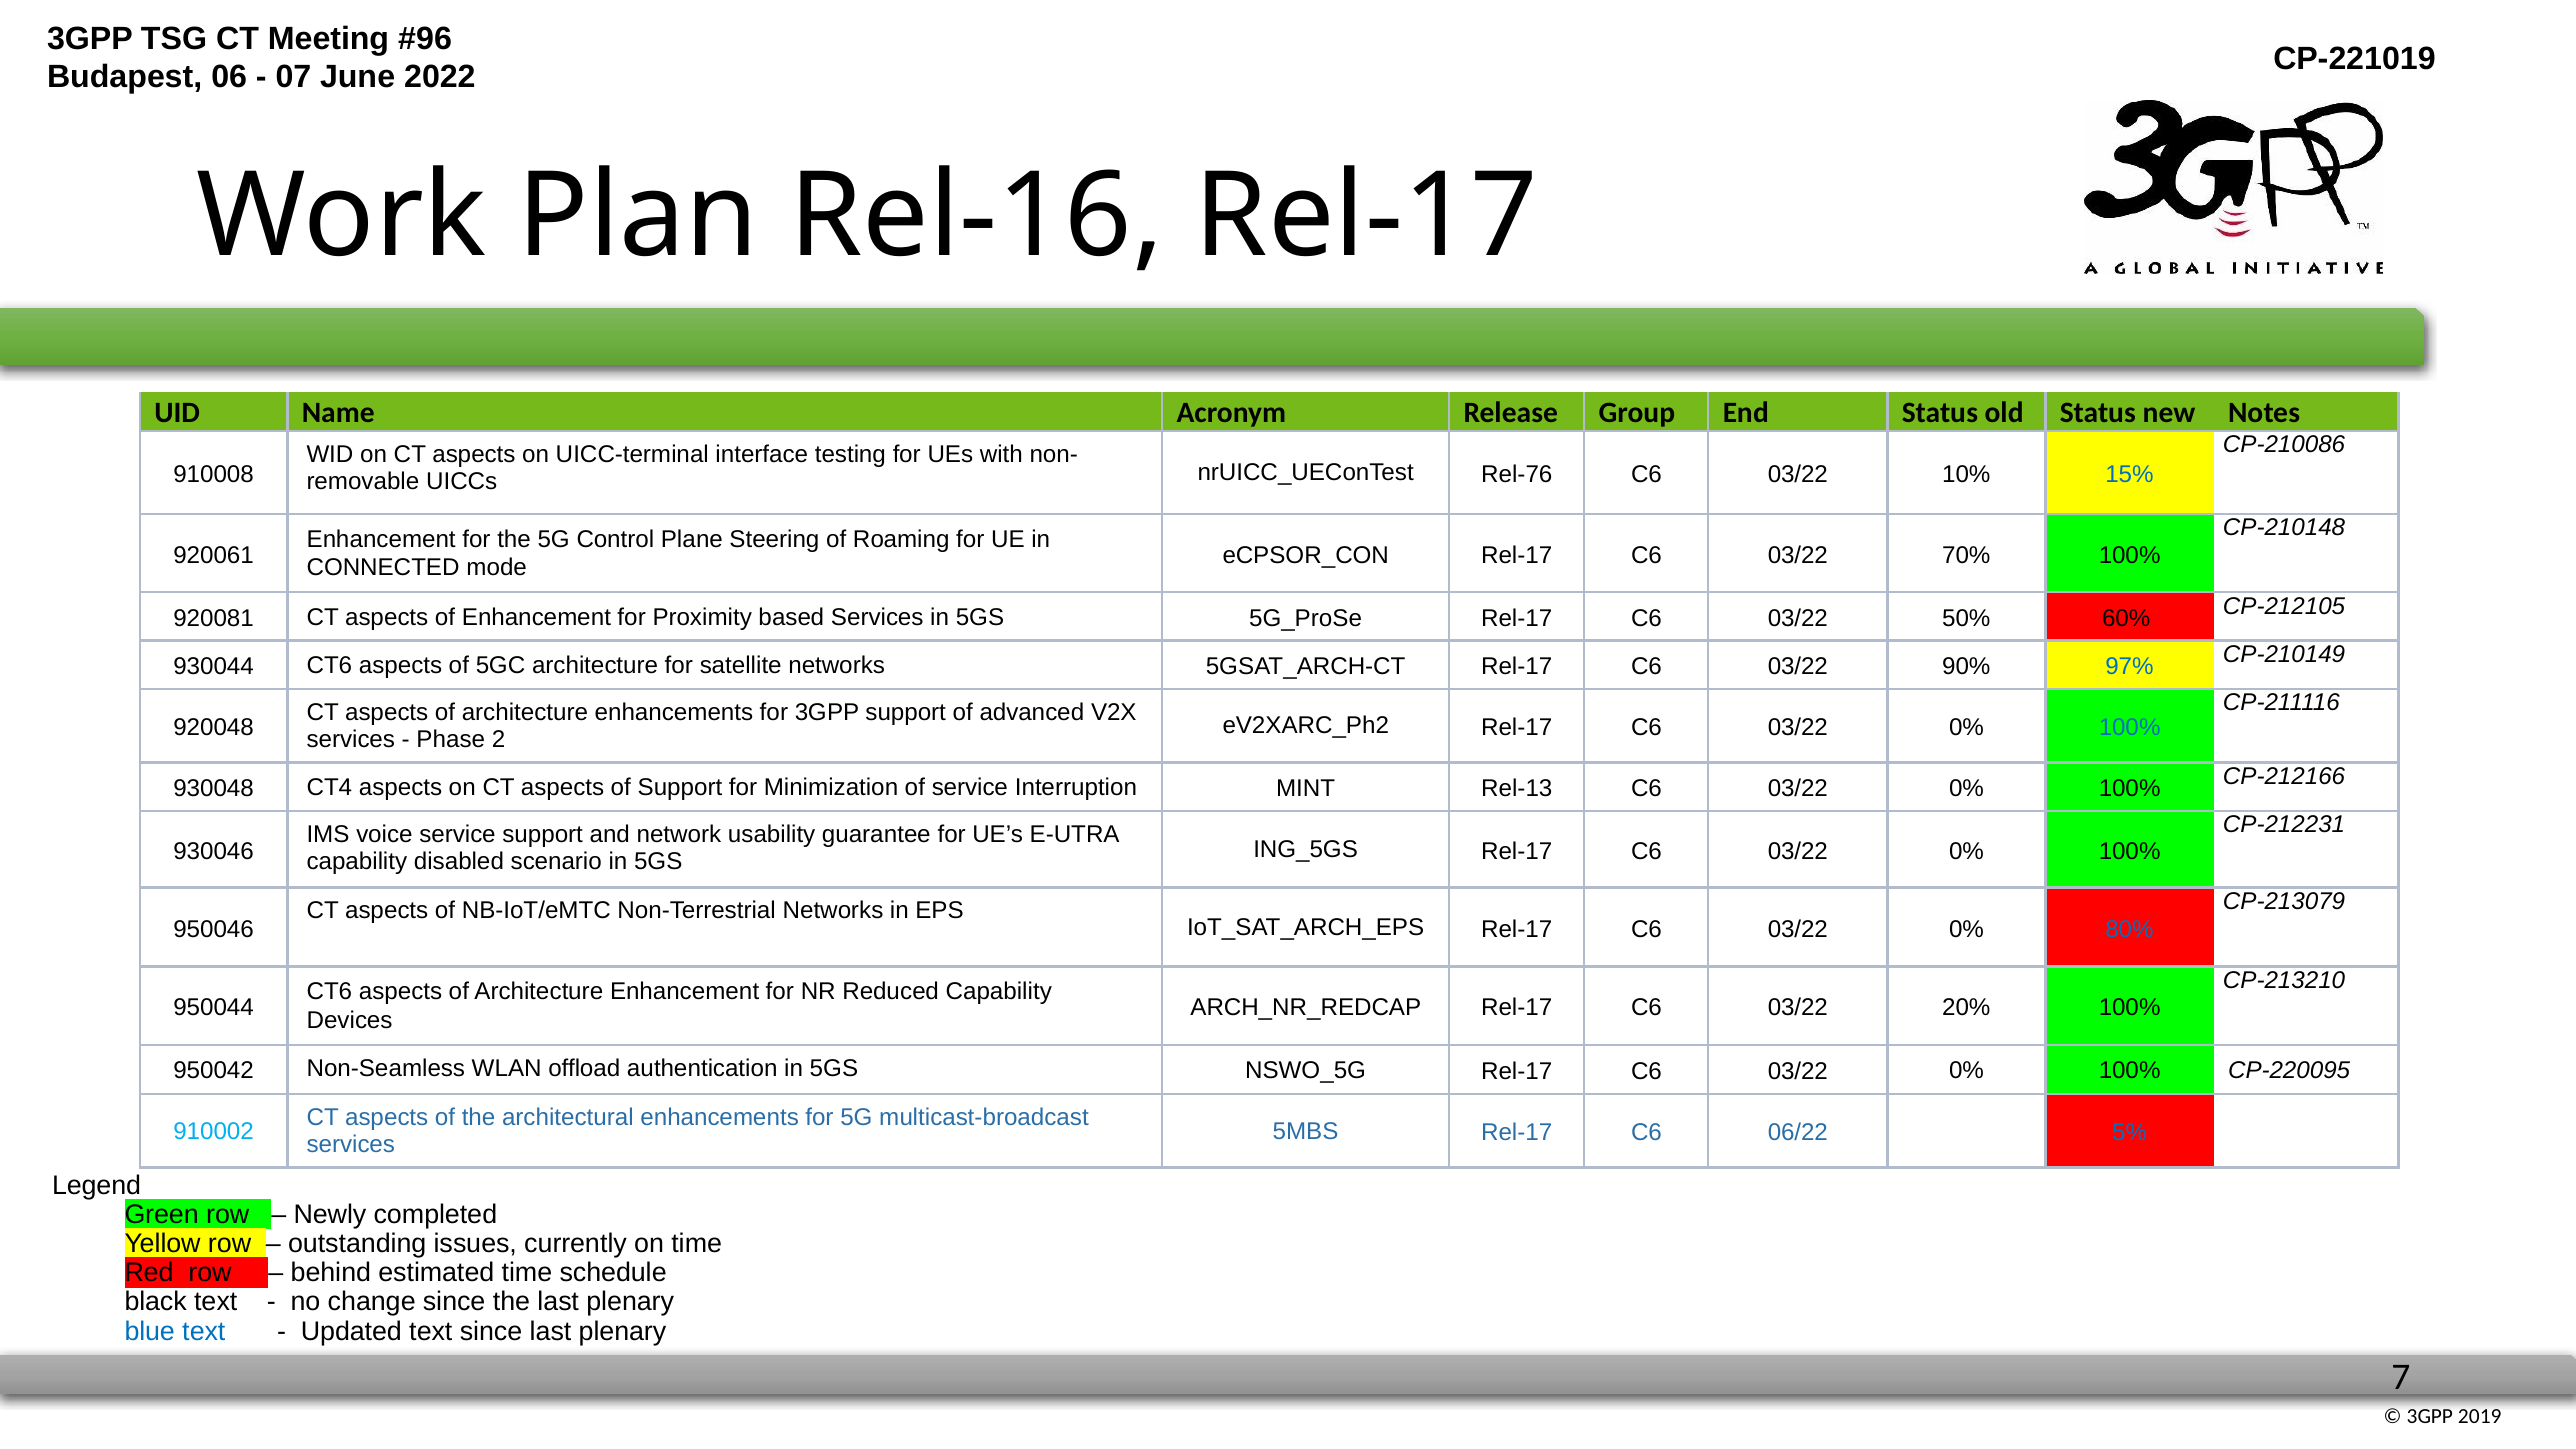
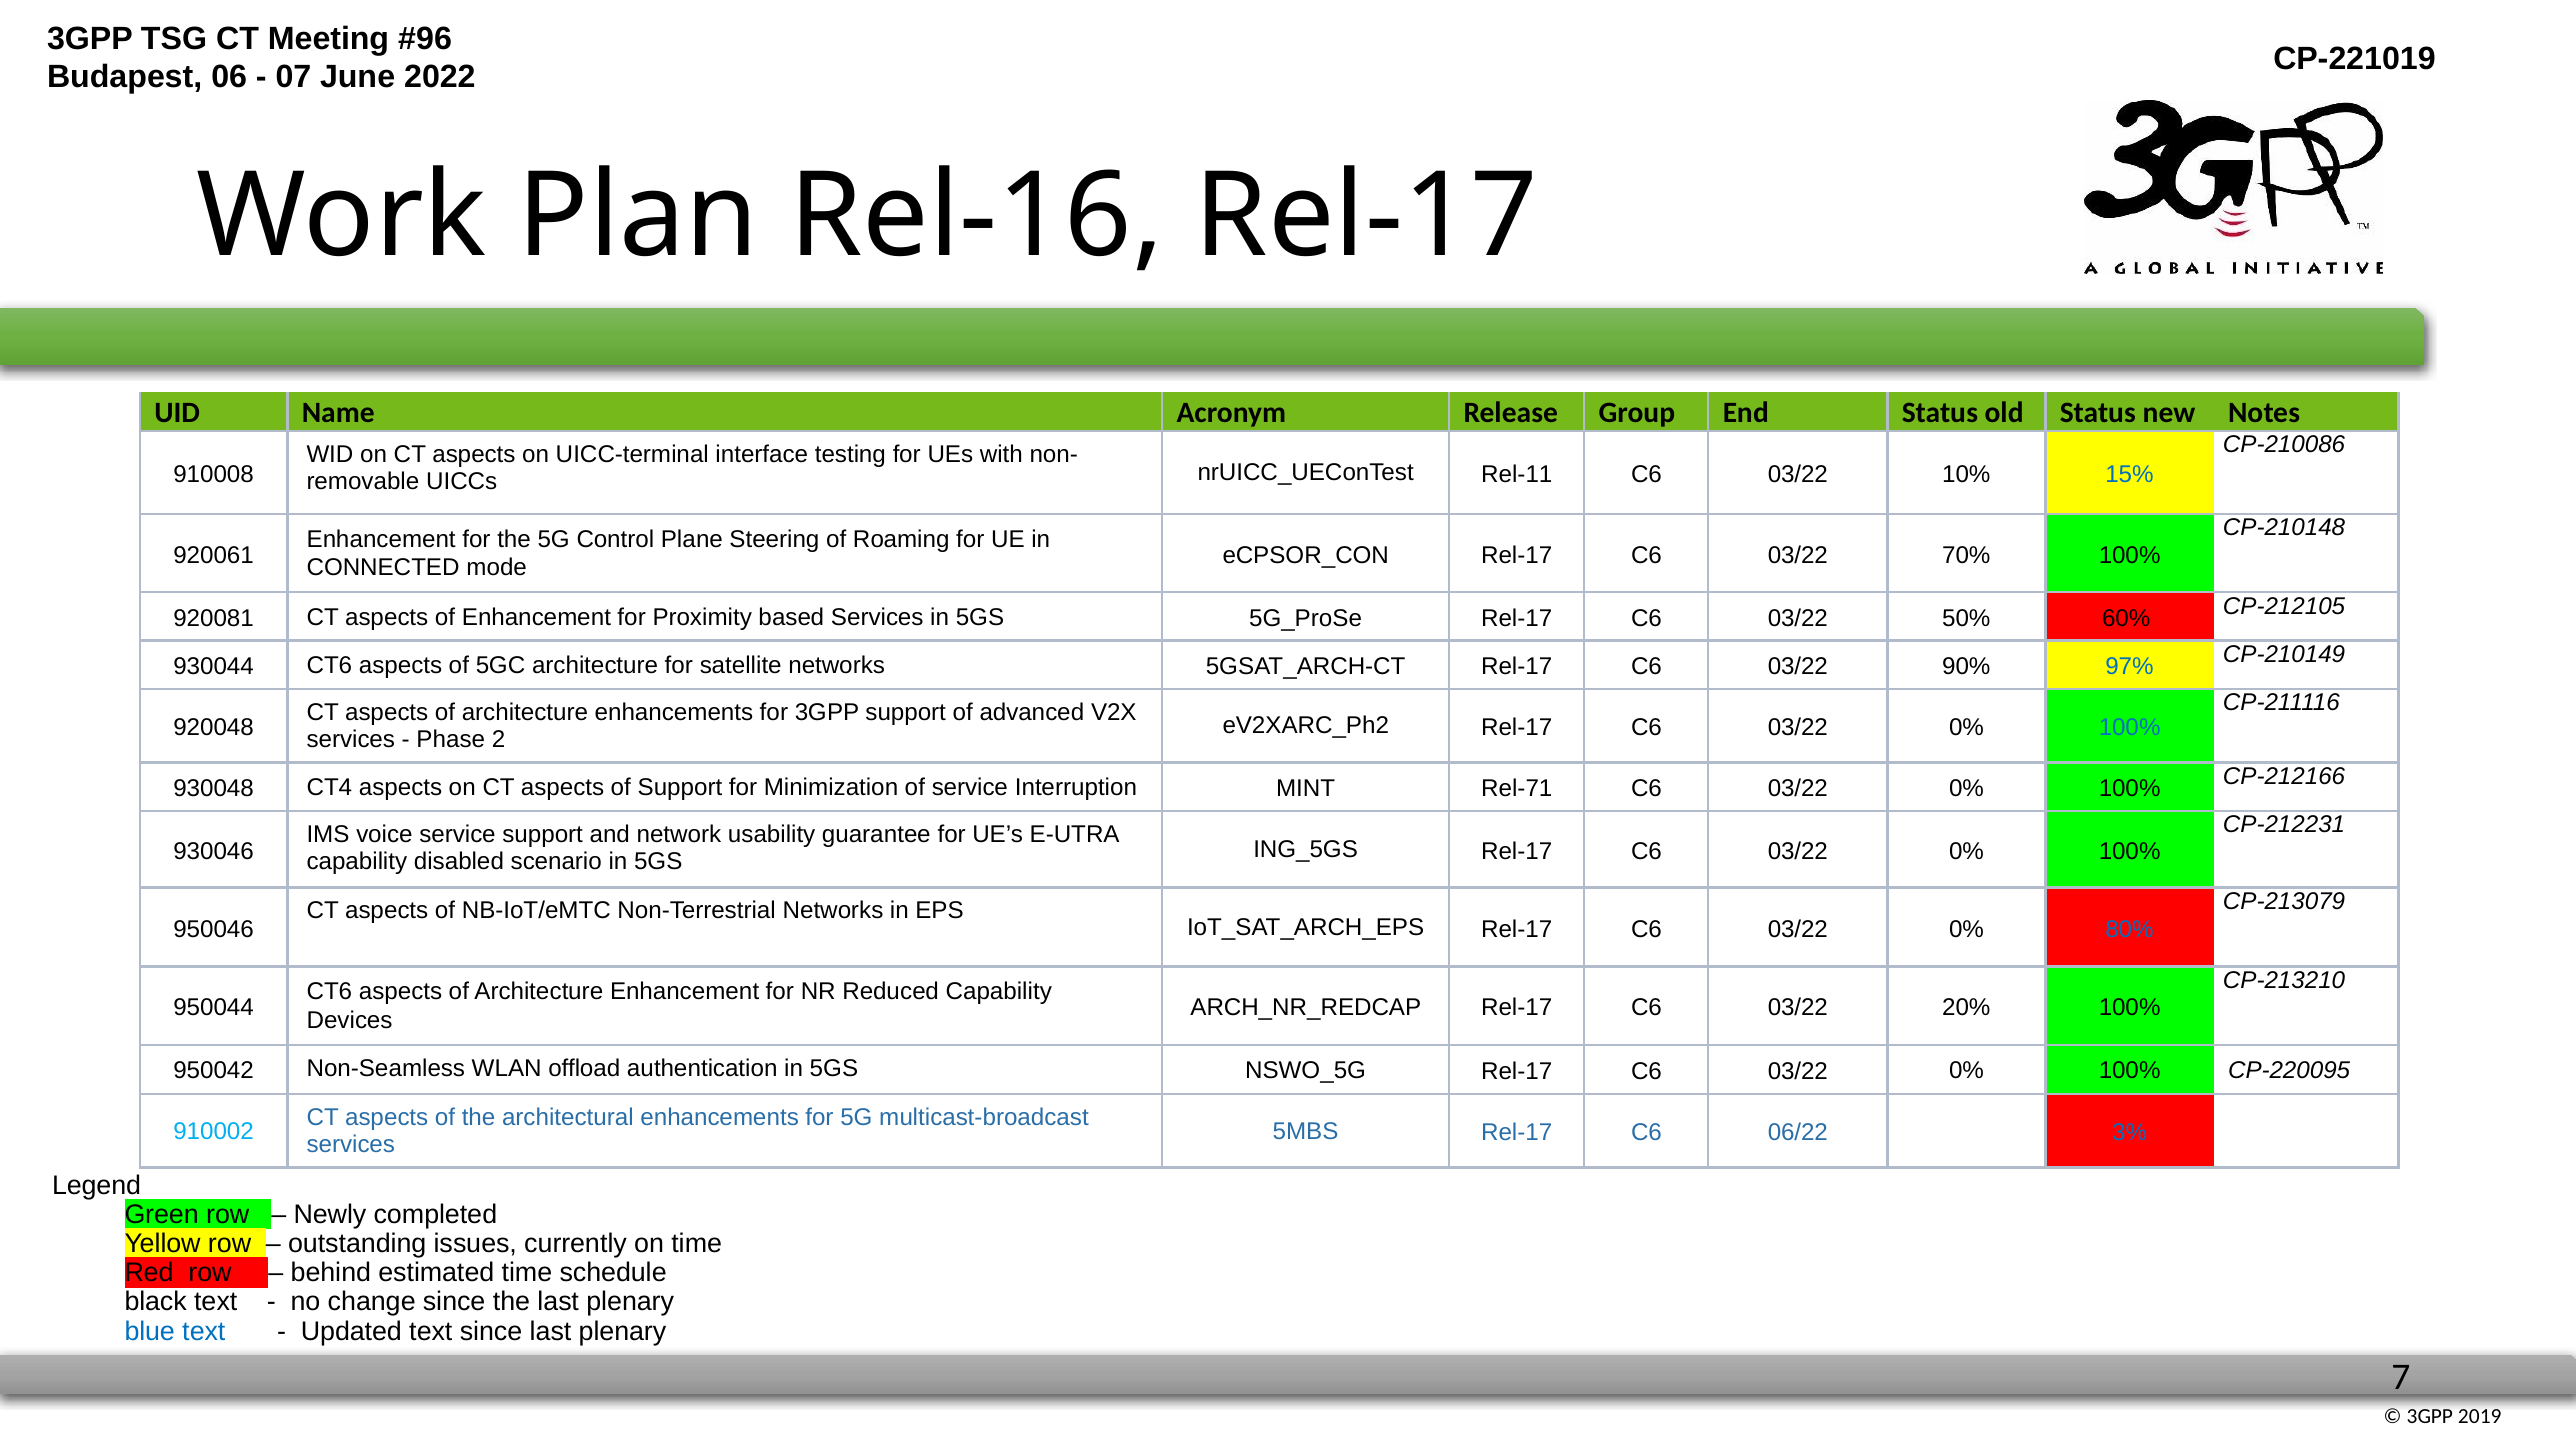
Rel-76: Rel-76 -> Rel-11 (1517, 475)
Rel-13: Rel-13 -> Rel-71 (1517, 789)
5%: 5% -> 3% (2130, 1132)
